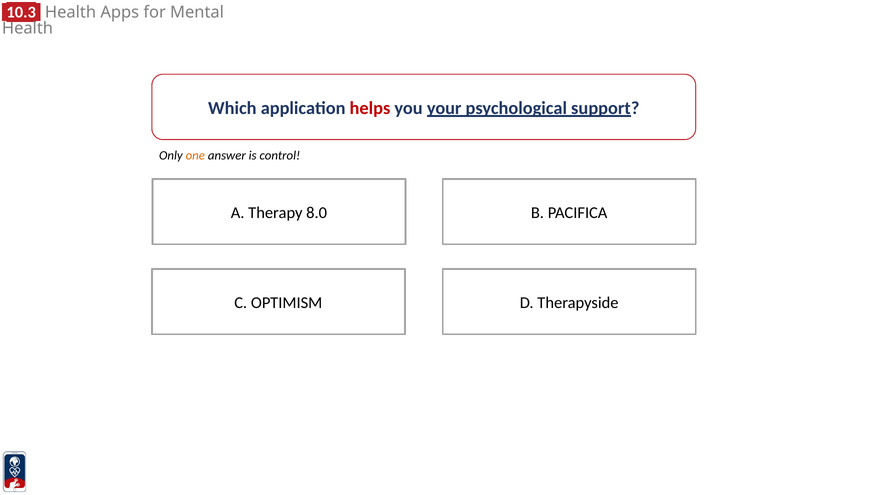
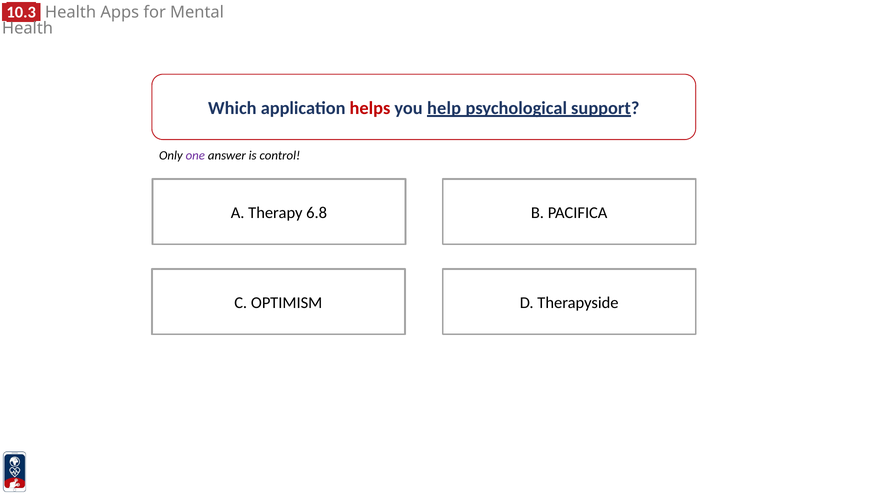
your: your -> help (444, 108)
one colour: orange -> purple (195, 155)
8.0: 8.0 -> 6.8 (317, 213)
